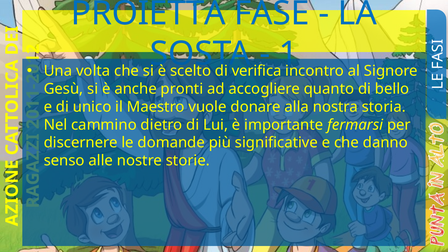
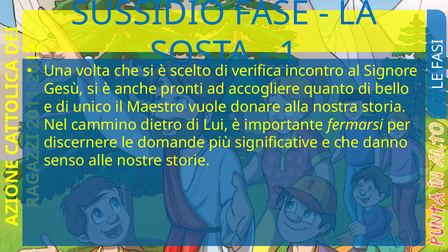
PROIETTA: PROIETTA -> SUSSIDIO (148, 13)
